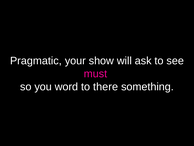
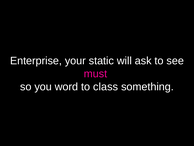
Pragmatic: Pragmatic -> Enterprise (36, 61)
show: show -> static (101, 61)
there: there -> class (106, 86)
